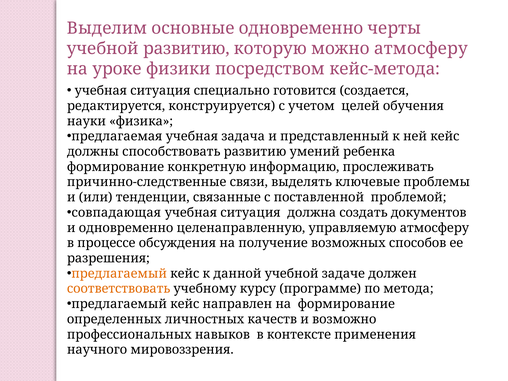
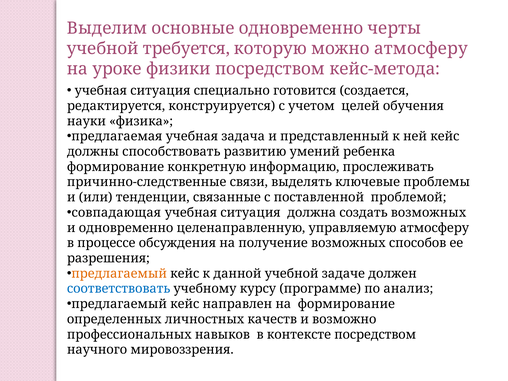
учебной развитию: развитию -> требуется (186, 49)
создать документов: документов -> возможных (428, 213)
соответствовать colour: orange -> blue (119, 289)
метода: метода -> анализ (408, 289)
контексте применения: применения -> посредством (375, 335)
